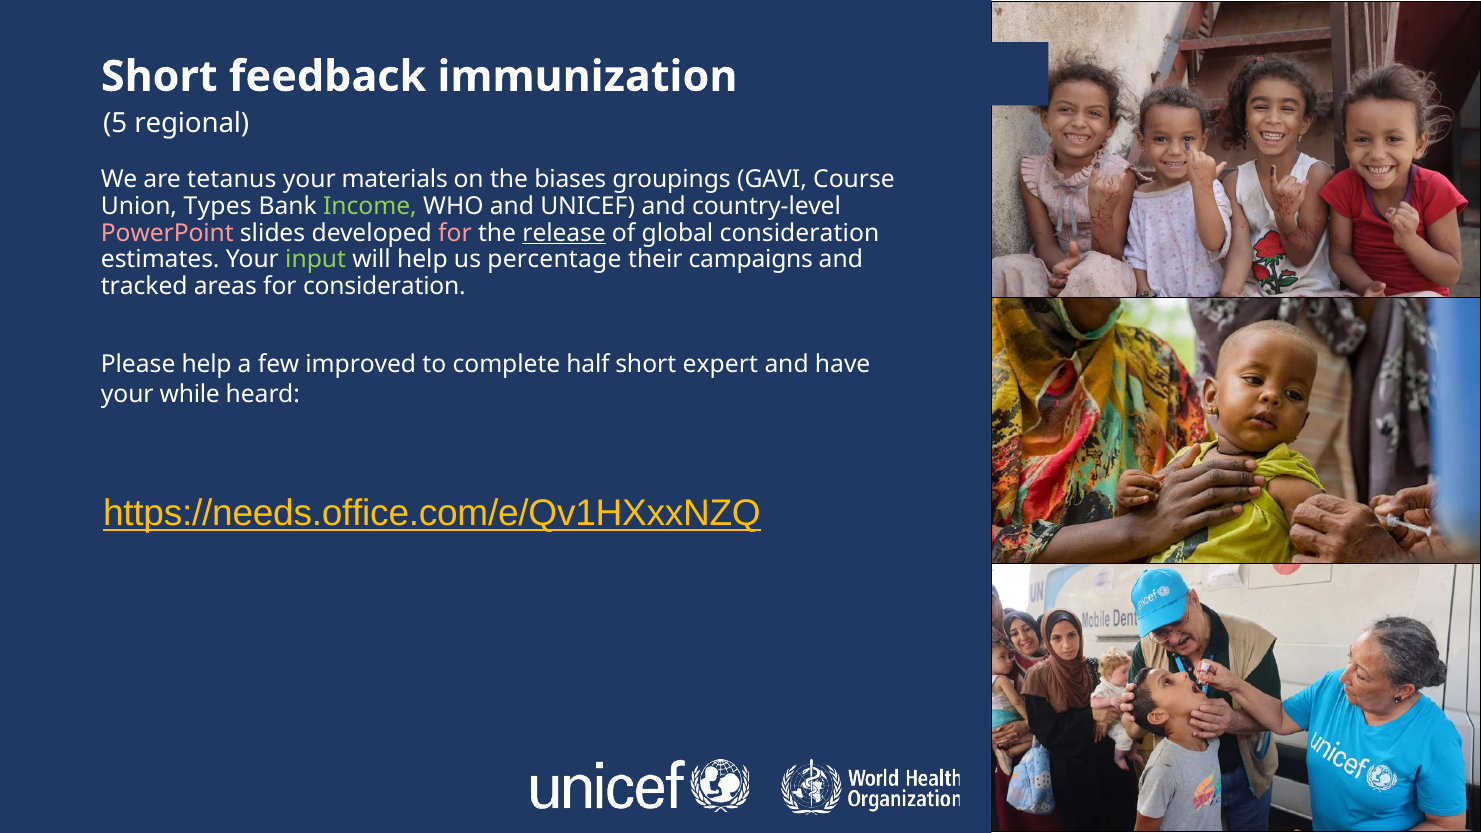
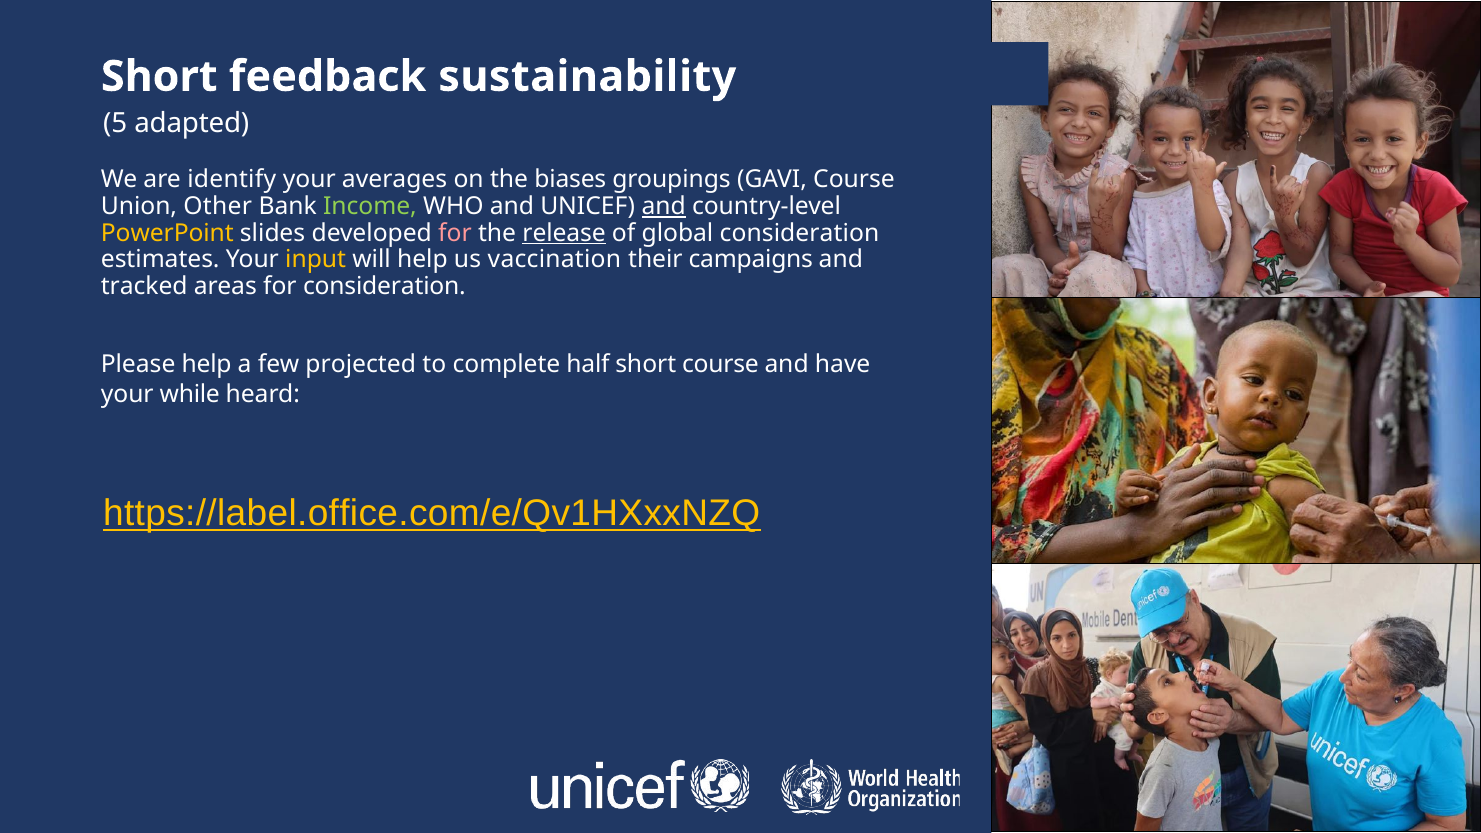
immunization: immunization -> sustainability (587, 77)
regional: regional -> adapted (192, 123)
tetanus: tetanus -> identify (232, 180)
materials: materials -> averages (395, 180)
Types: Types -> Other (218, 206)
and underline: none -> present (664, 206)
PowerPoint colour: pink -> yellow (167, 233)
input colour: light green -> yellow (316, 260)
percentage: percentage -> vaccination (554, 260)
improved: improved -> projected (361, 365)
short expert: expert -> course (720, 365)
https://needs.office.com/e/Qv1HXxxNZQ: https://needs.office.com/e/Qv1HXxxNZQ -> https://label.office.com/e/Qv1HXxxNZQ (432, 513)
